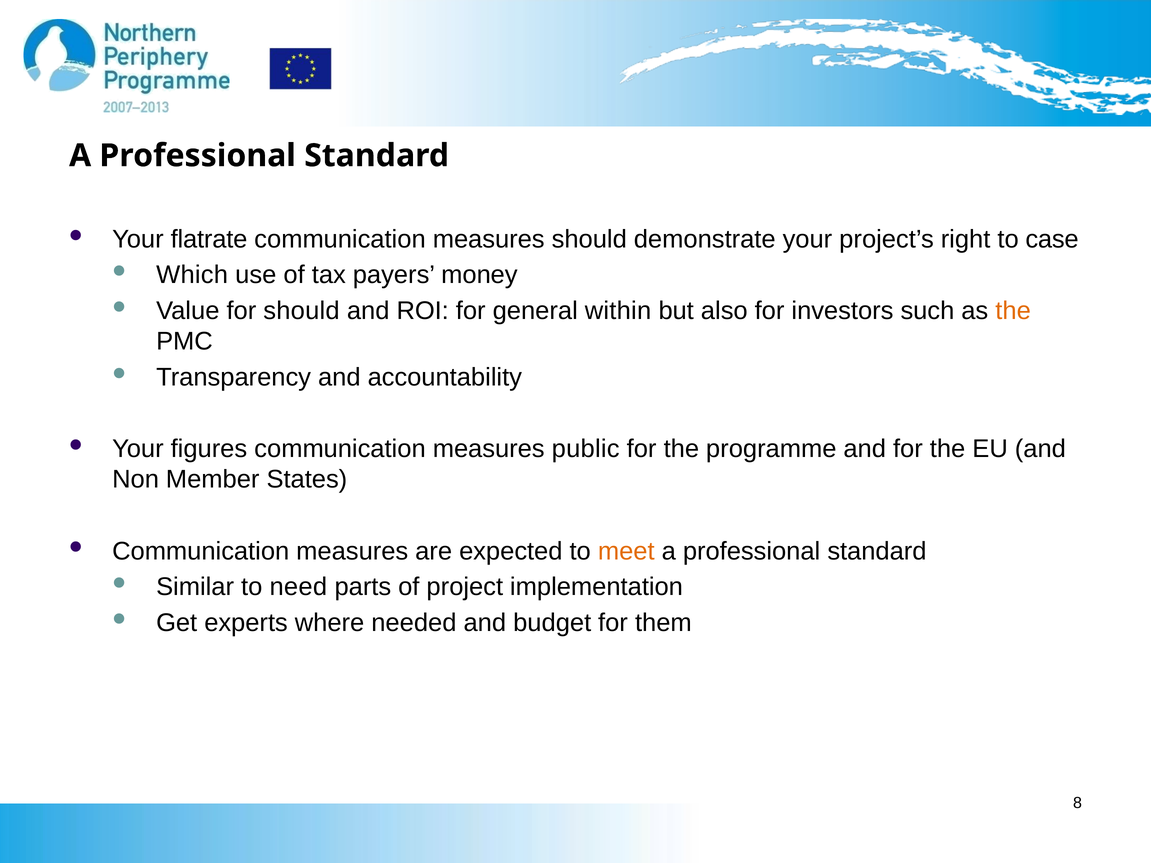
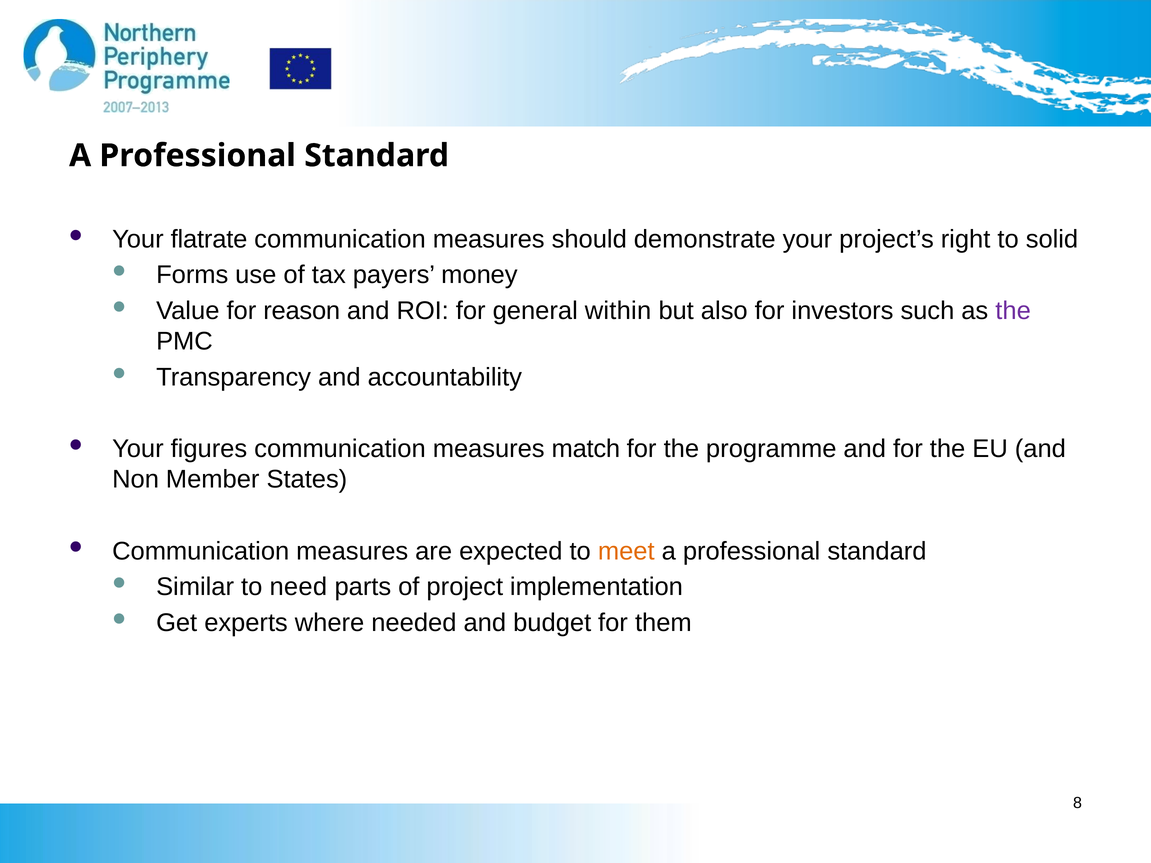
case: case -> solid (1052, 239)
Which: Which -> Forms (192, 275)
for should: should -> reason (302, 311)
the colour: orange -> purple (1013, 311)
public: public -> match (586, 449)
